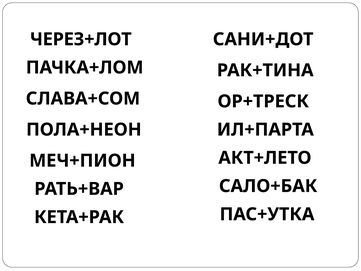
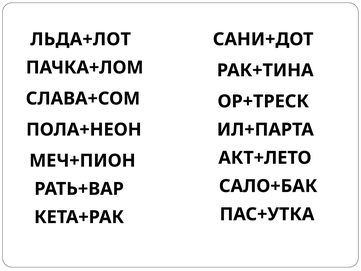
ЧЕРЕЗ+ЛОТ: ЧЕРЕЗ+ЛОТ -> ЛЬДА+ЛОТ (81, 39)
